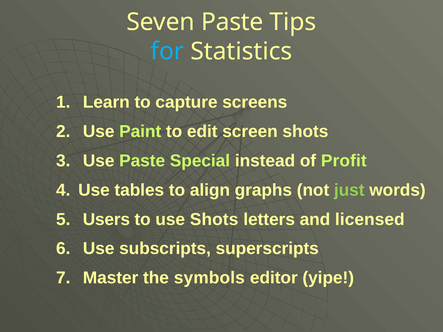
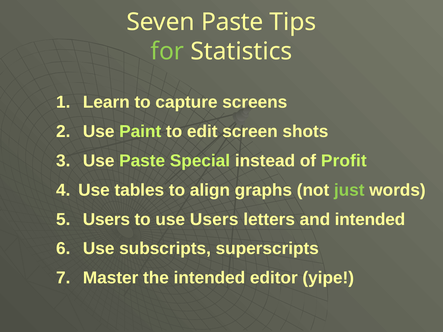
for colour: light blue -> light green (167, 52)
use Shots: Shots -> Users (214, 220)
and licensed: licensed -> intended (370, 220)
the symbols: symbols -> intended (209, 278)
